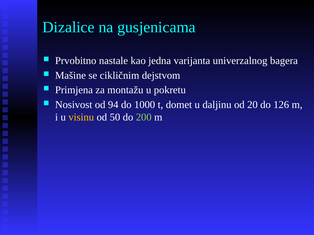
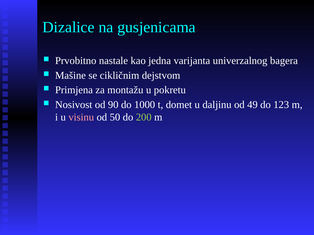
94: 94 -> 90 (113, 105)
20: 20 -> 49 (252, 105)
126: 126 -> 123 (281, 105)
visinu colour: yellow -> pink (81, 117)
